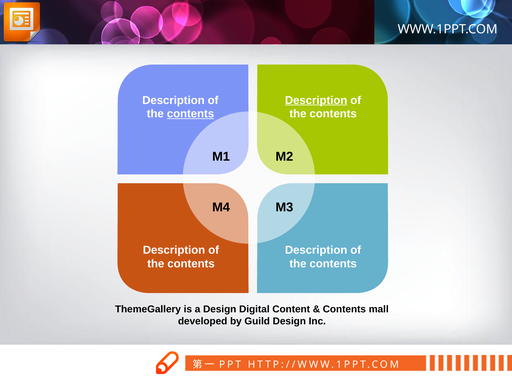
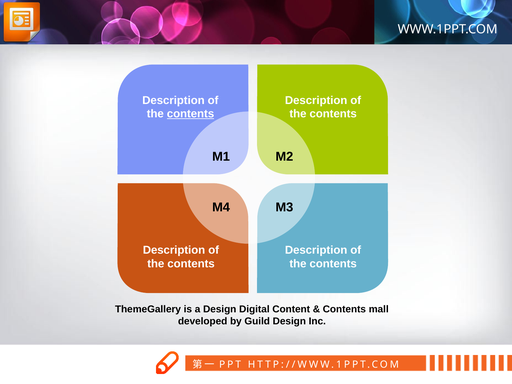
Description underline: present -> none (316, 100)
